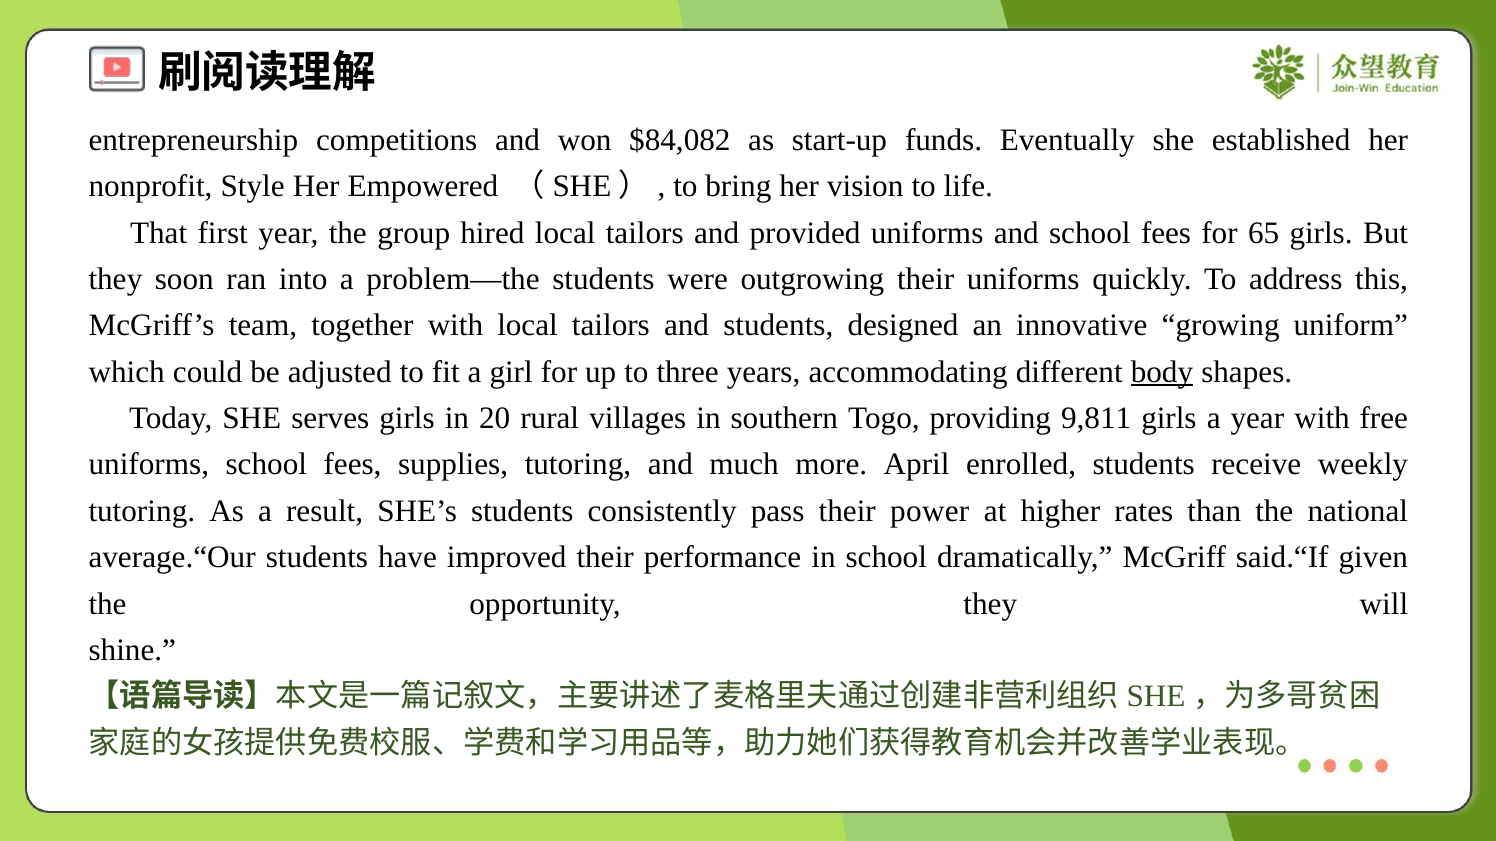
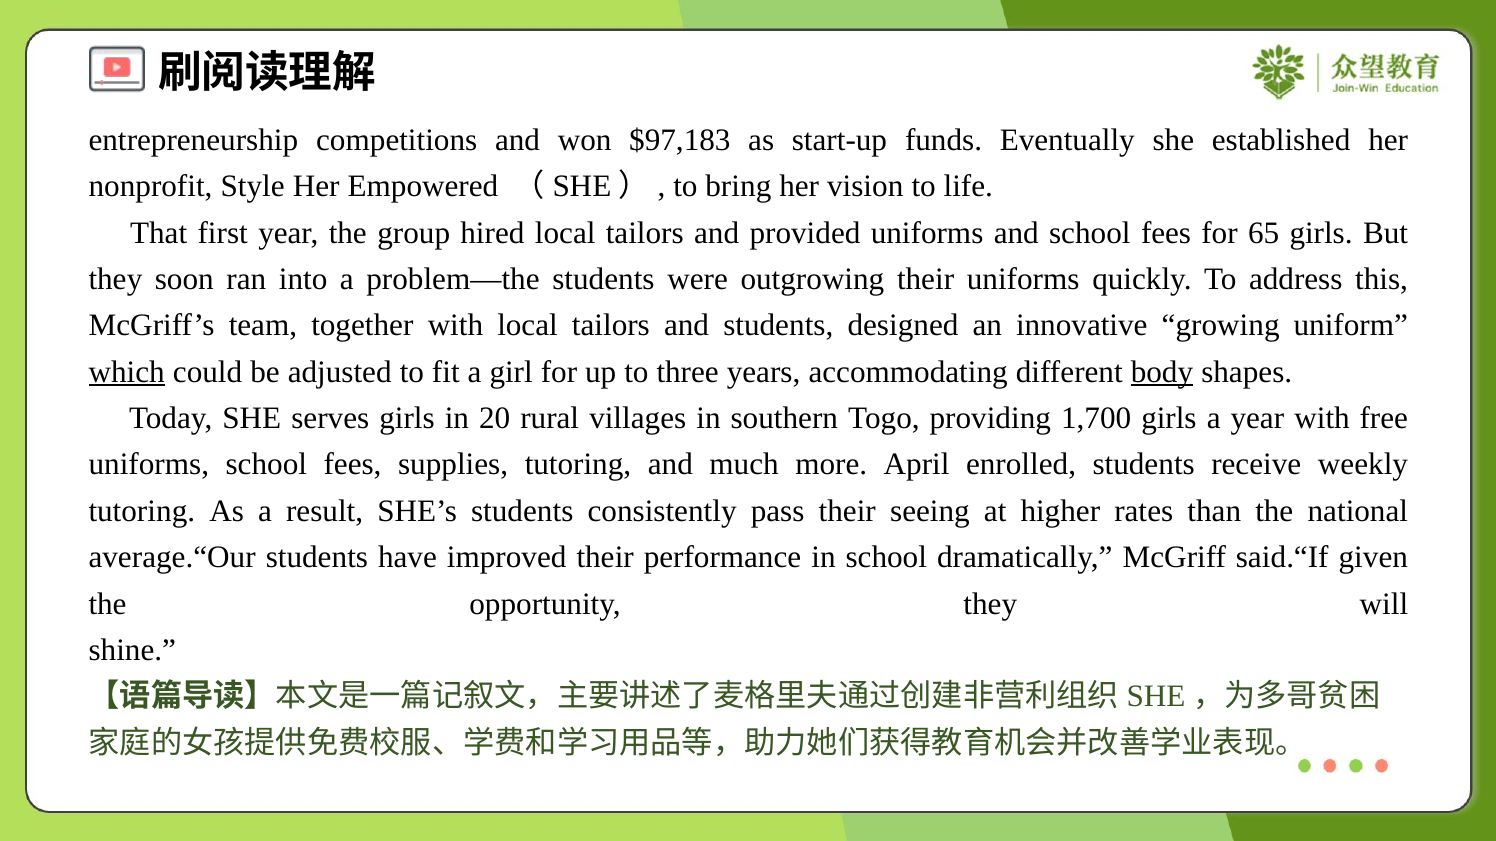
$84,082: $84,082 -> $97,183 (680, 140)
which underline: none -> present (127, 372)
9,811: 9,811 -> 1,700 (1096, 419)
power: power -> seeing (930, 511)
